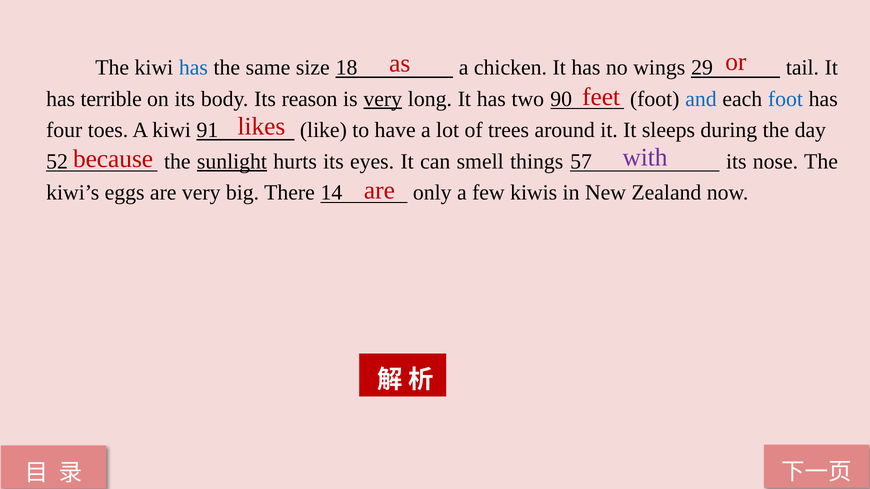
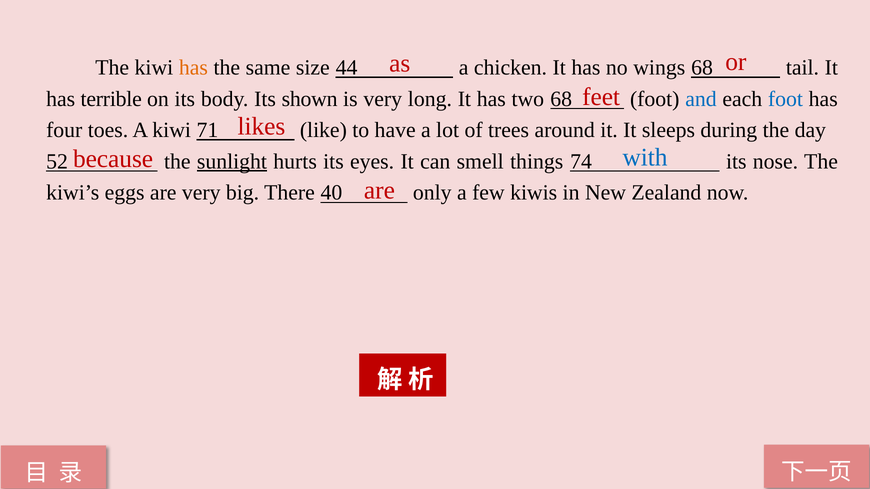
has colour: blue -> orange (193, 68)
18: 18 -> 44 (347, 68)
wings 29: 29 -> 68 (702, 68)
reason: reason -> shown (310, 99)
very underline: present -> none (383, 99)
two 90: 90 -> 68 (561, 99)
91: 91 -> 71 (207, 130)
with colour: purple -> blue (645, 158)
57: 57 -> 74 (581, 162)
14: 14 -> 40 (331, 193)
